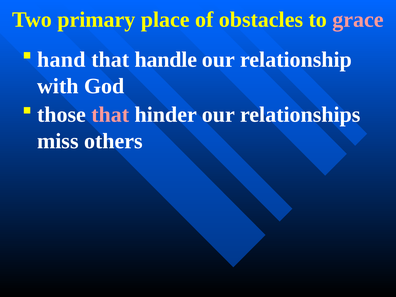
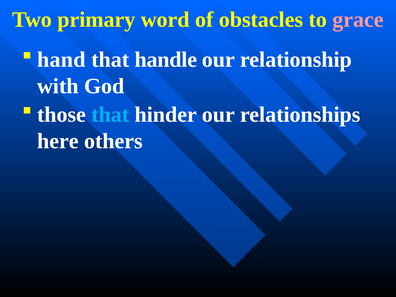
place: place -> word (165, 20)
that colour: pink -> light blue (110, 115)
miss: miss -> here (58, 141)
